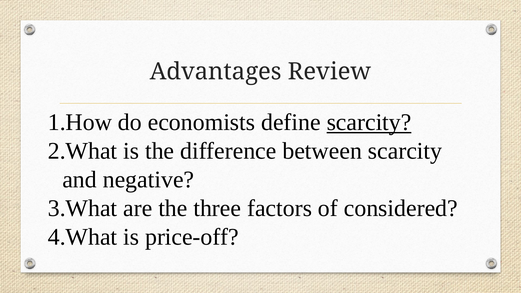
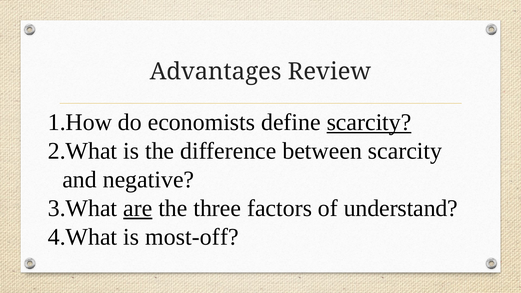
are underline: none -> present (138, 208)
considered: considered -> understand (401, 208)
price-off: price-off -> most-off (192, 237)
